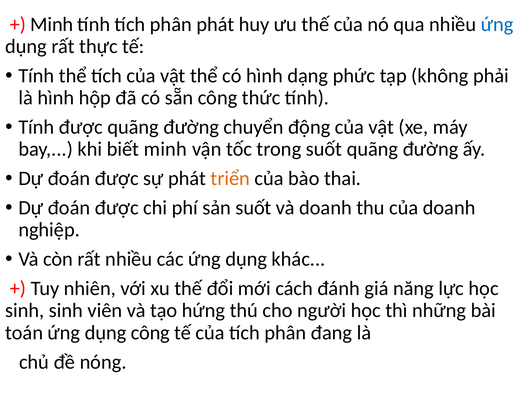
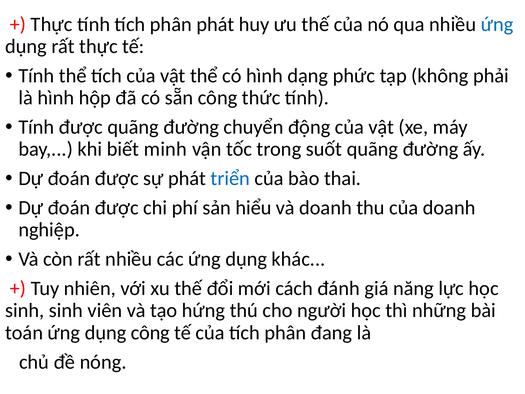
Minh: Minh -> Thực (52, 24)
triển colour: orange -> blue (230, 178)
sản suốt: suốt -> hiểu (254, 208)
